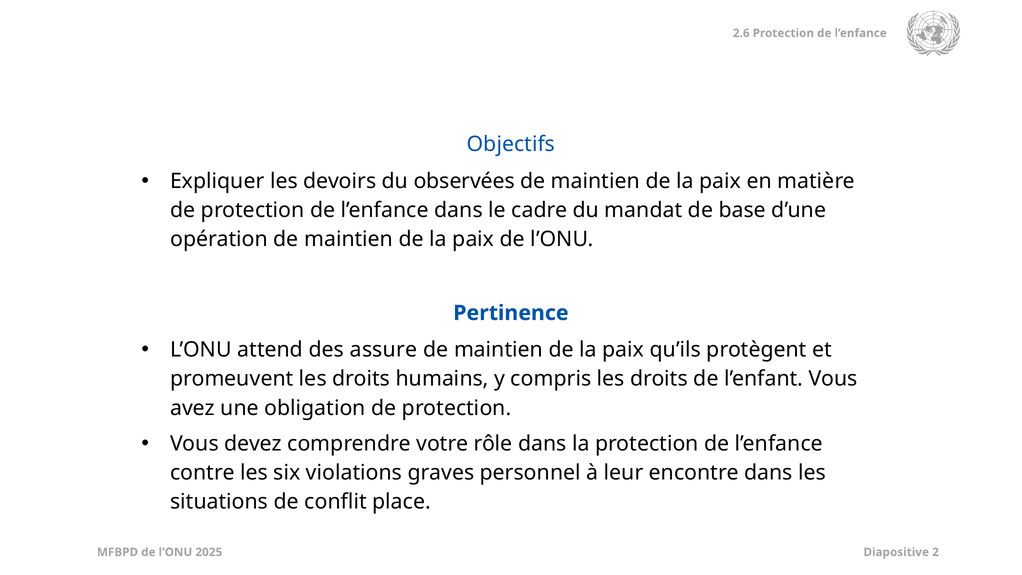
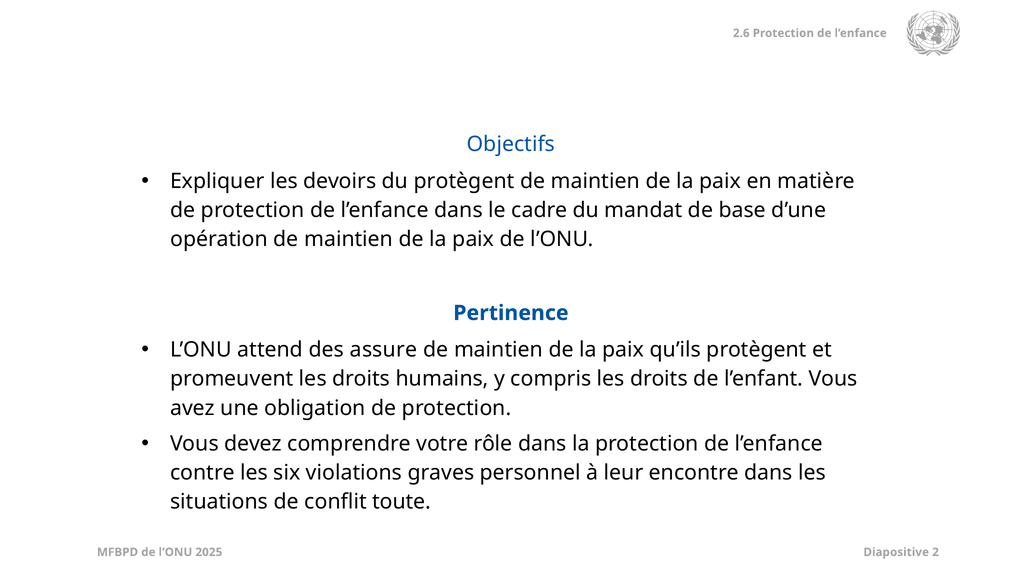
du observées: observées -> protègent (464, 181)
place: place -> toute (402, 502)
